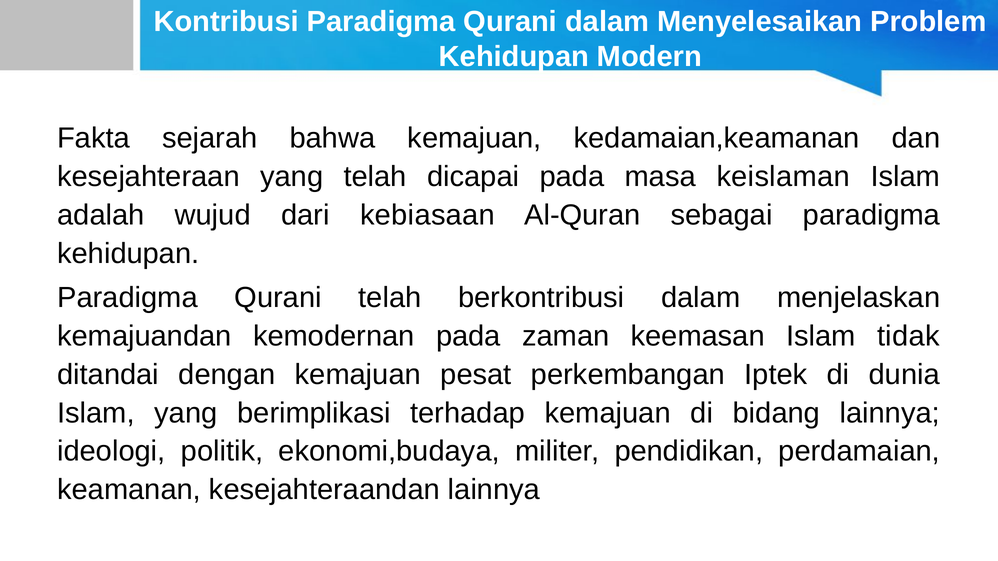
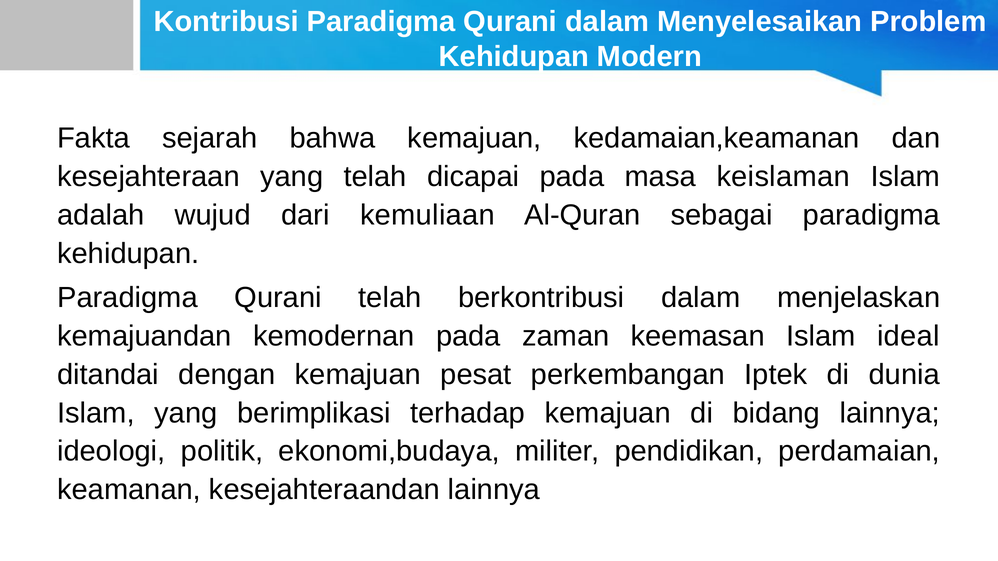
kebiasaan: kebiasaan -> kemuliaan (428, 215)
tidak: tidak -> ideal (908, 336)
